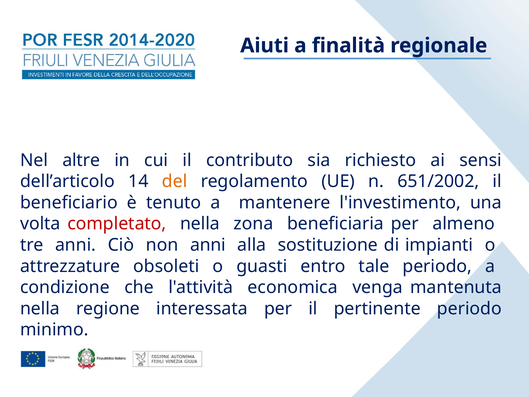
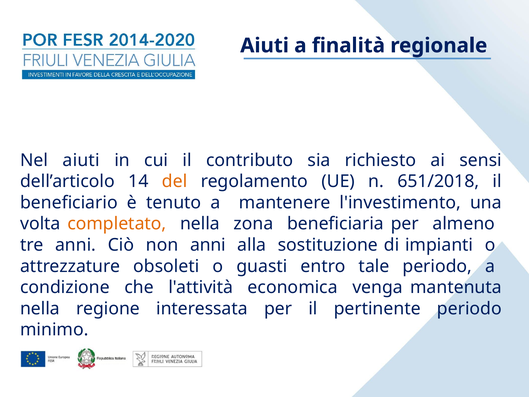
Nel altre: altre -> aiuti (81, 160)
651/2002: 651/2002 -> 651/2018 (438, 181)
completato colour: red -> orange (117, 224)
